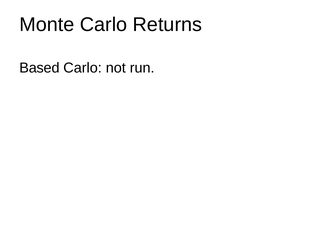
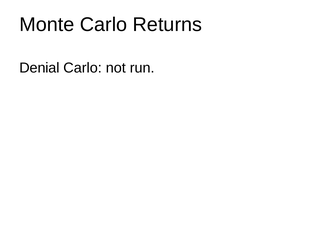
Based: Based -> Denial (39, 68)
